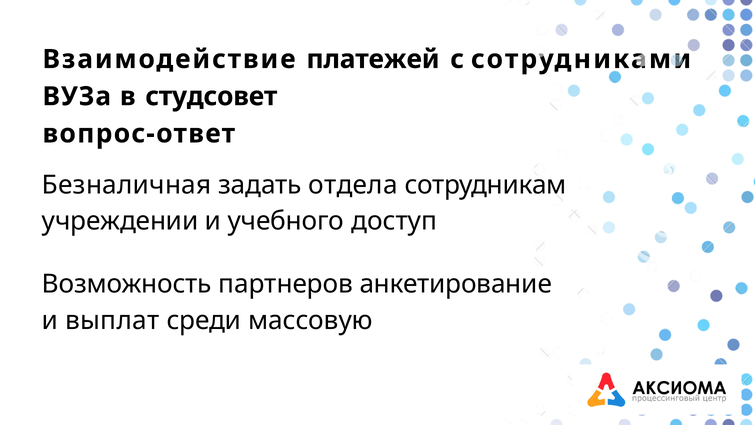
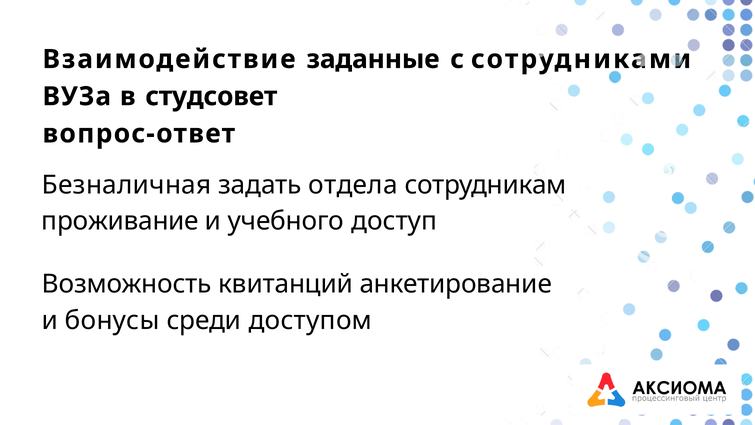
платежей: платежей -> заданные (373, 59)
учреждении: учреждении -> проживание (120, 221)
партнеров: партнеров -> квитанций (286, 284)
выплат: выплат -> бонусы (112, 320)
массовую: массовую -> доступом (310, 320)
